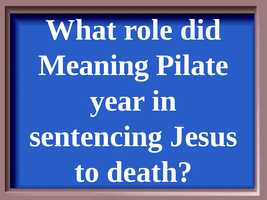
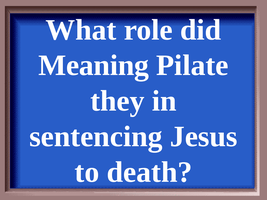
year: year -> they (117, 101)
